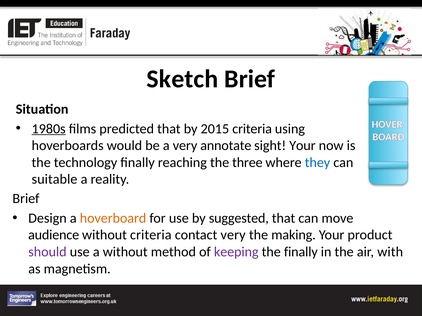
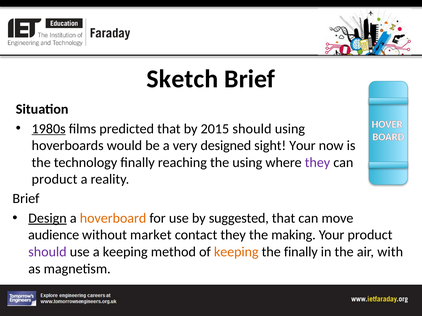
2015 criteria: criteria -> should (252, 129)
annotate: annotate -> designed (226, 146)
the three: three -> using (247, 163)
they colour: blue -> purple (317, 163)
suitable: suitable -> product (55, 180)
Design underline: none -> present (47, 219)
without criteria: criteria -> market (151, 235)
contact very: very -> they (233, 235)
a without: without -> keeping (125, 252)
keeping colour: purple -> orange (236, 252)
